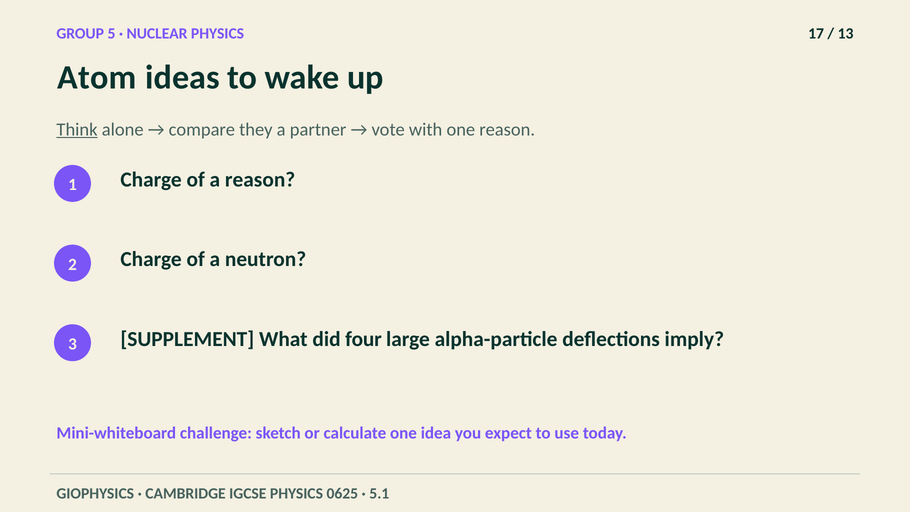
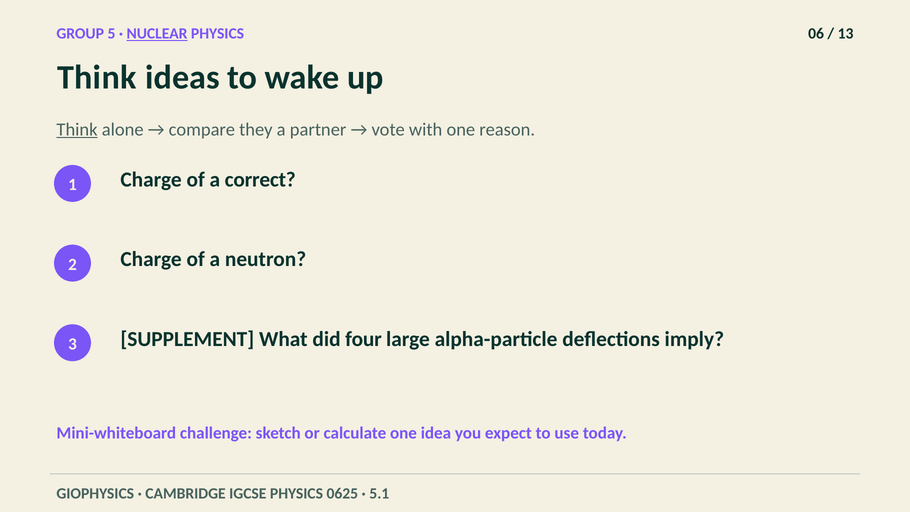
NUCLEAR underline: none -> present (157, 34)
17: 17 -> 06 (816, 34)
Atom: Atom -> Think (97, 77)
a reason: reason -> correct (260, 180)
